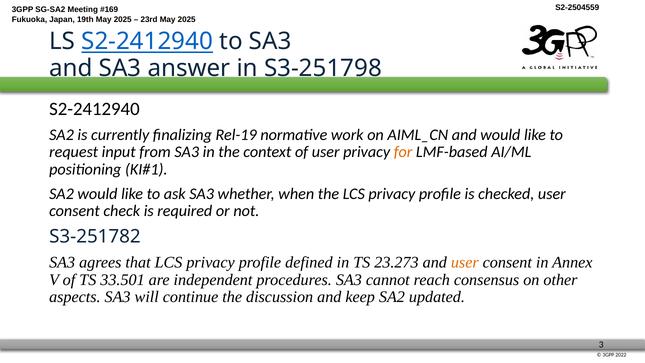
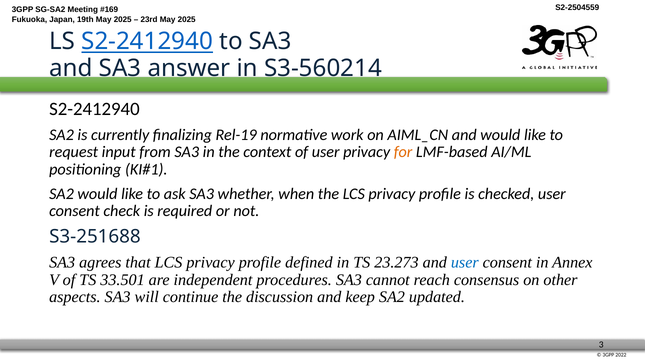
S3-251798: S3-251798 -> S3-560214 (323, 68)
S3-251782: S3-251782 -> S3-251688 (95, 237)
user colour: orange -> blue (465, 262)
